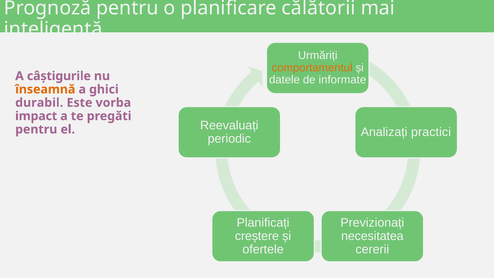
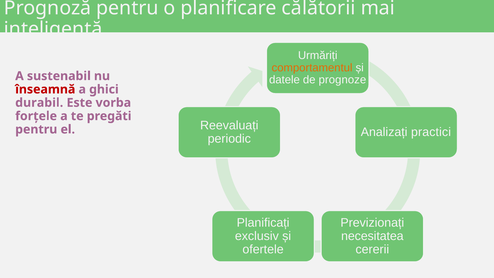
câștigurile: câștigurile -> sustenabil (59, 76)
informate: informate -> prognoze (342, 80)
înseamnă colour: orange -> red (45, 89)
impact: impact -> forțele (36, 116)
creștere: creștere -> exclusiv (257, 236)
